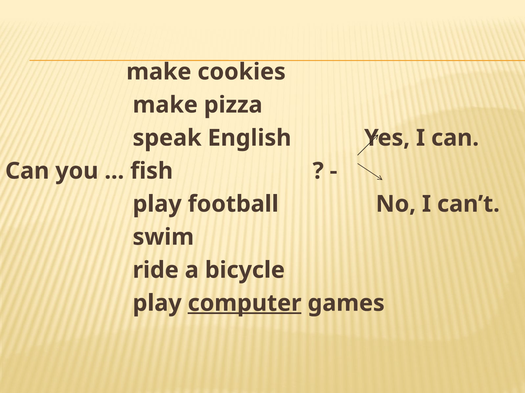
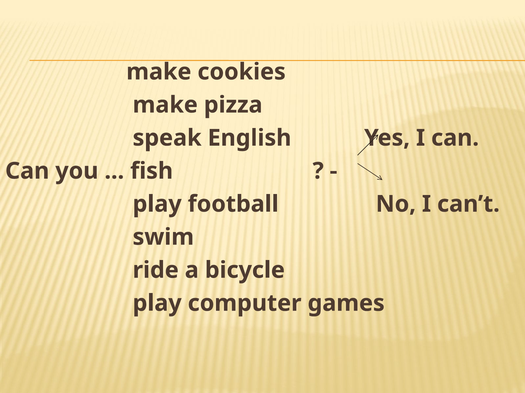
computer underline: present -> none (245, 304)
